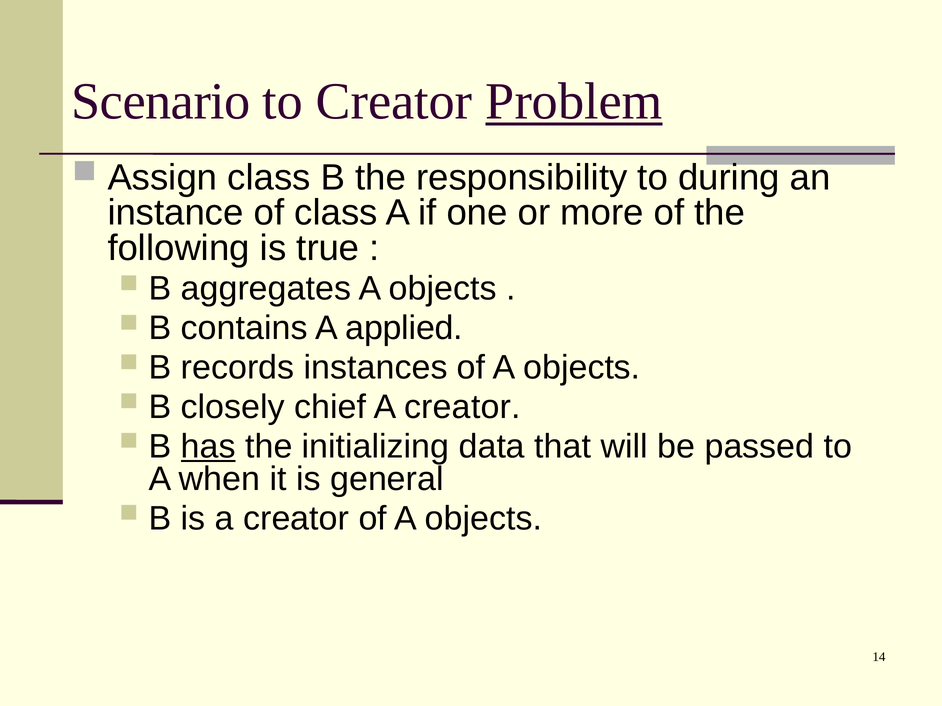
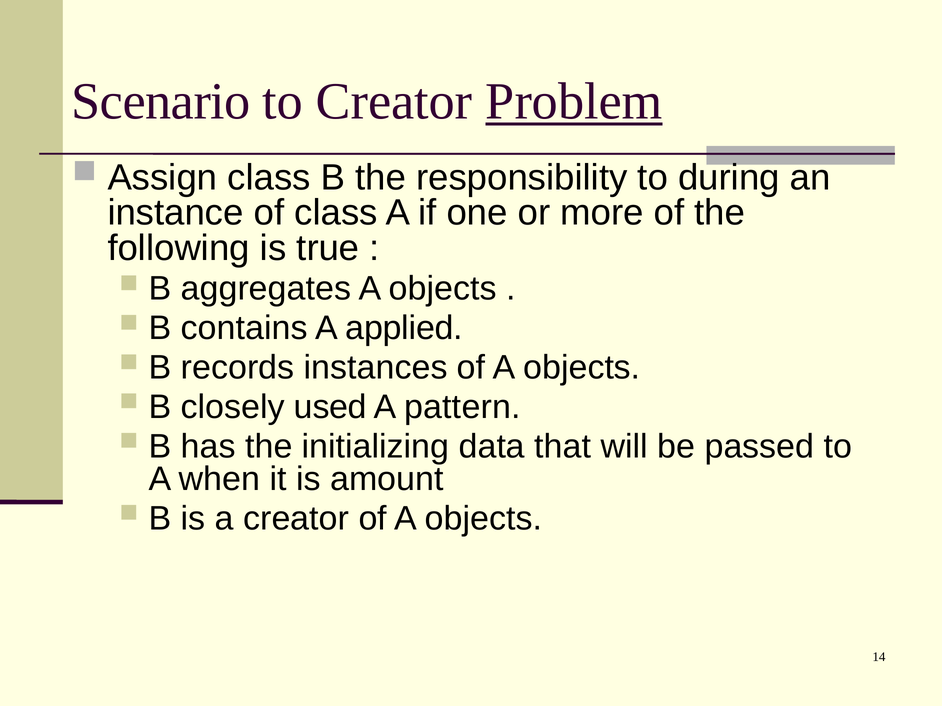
chief: chief -> used (330, 407)
creator: creator -> pattern (462, 407)
has underline: present -> none (208, 447)
general: general -> amount (387, 479)
